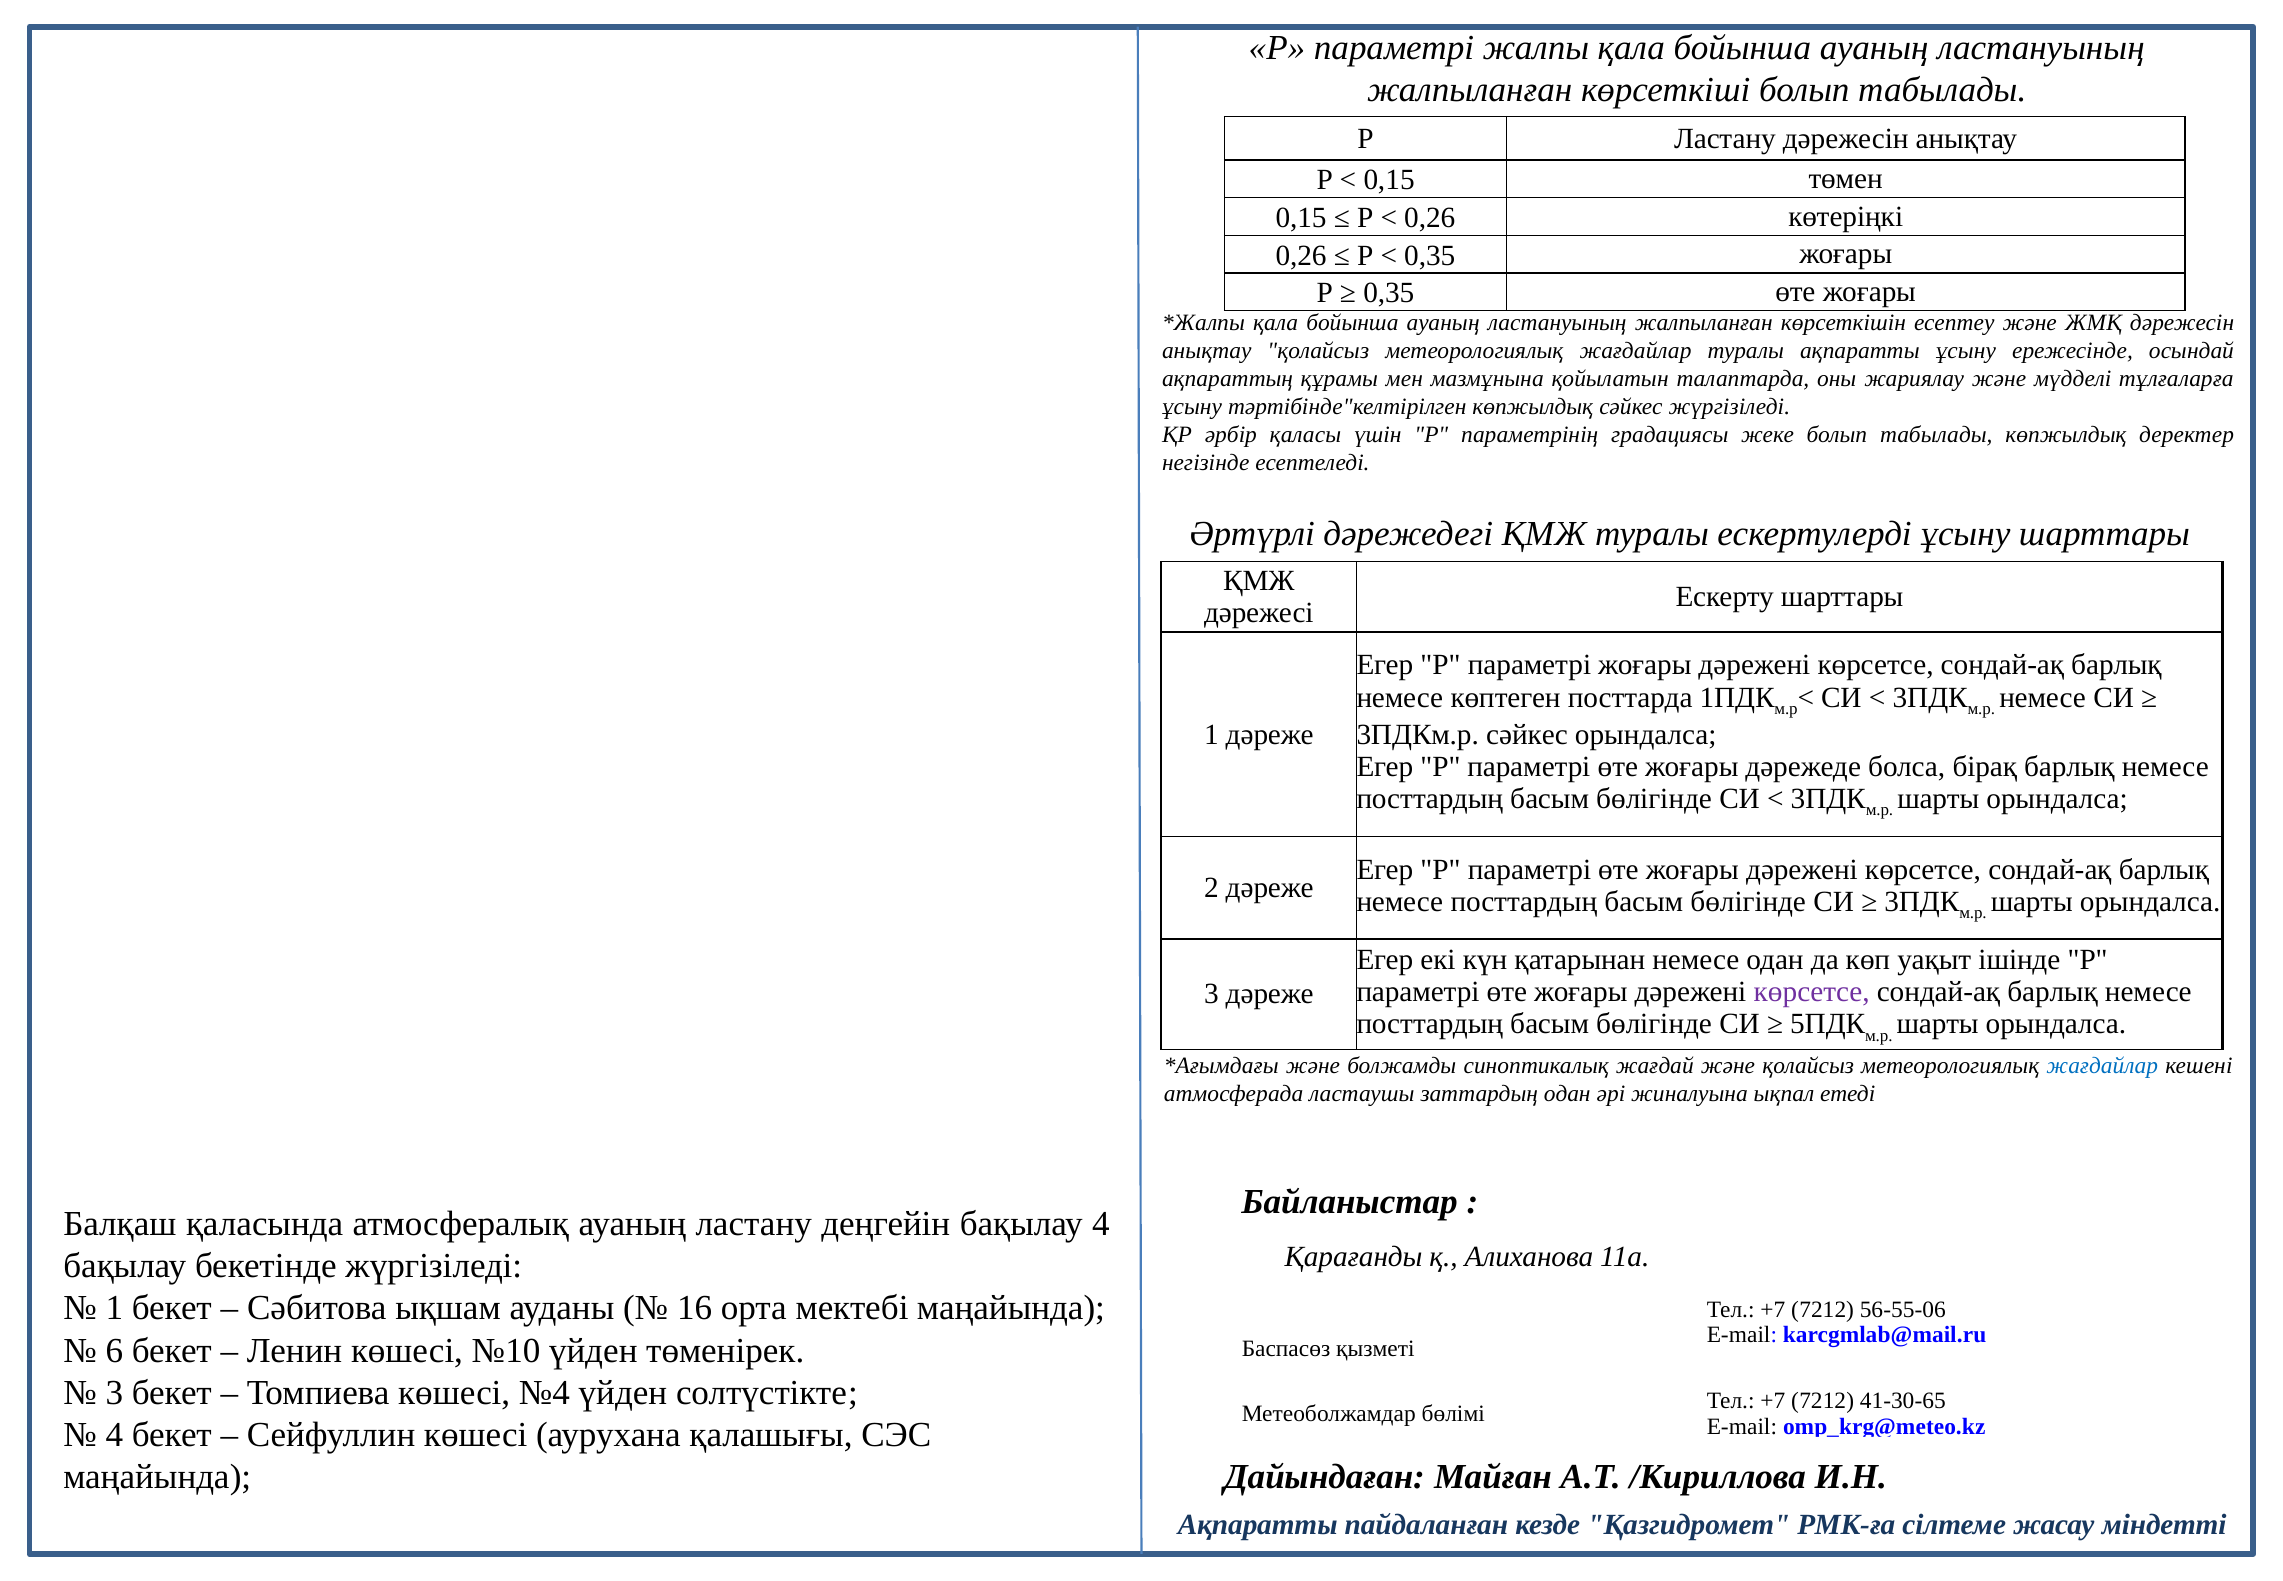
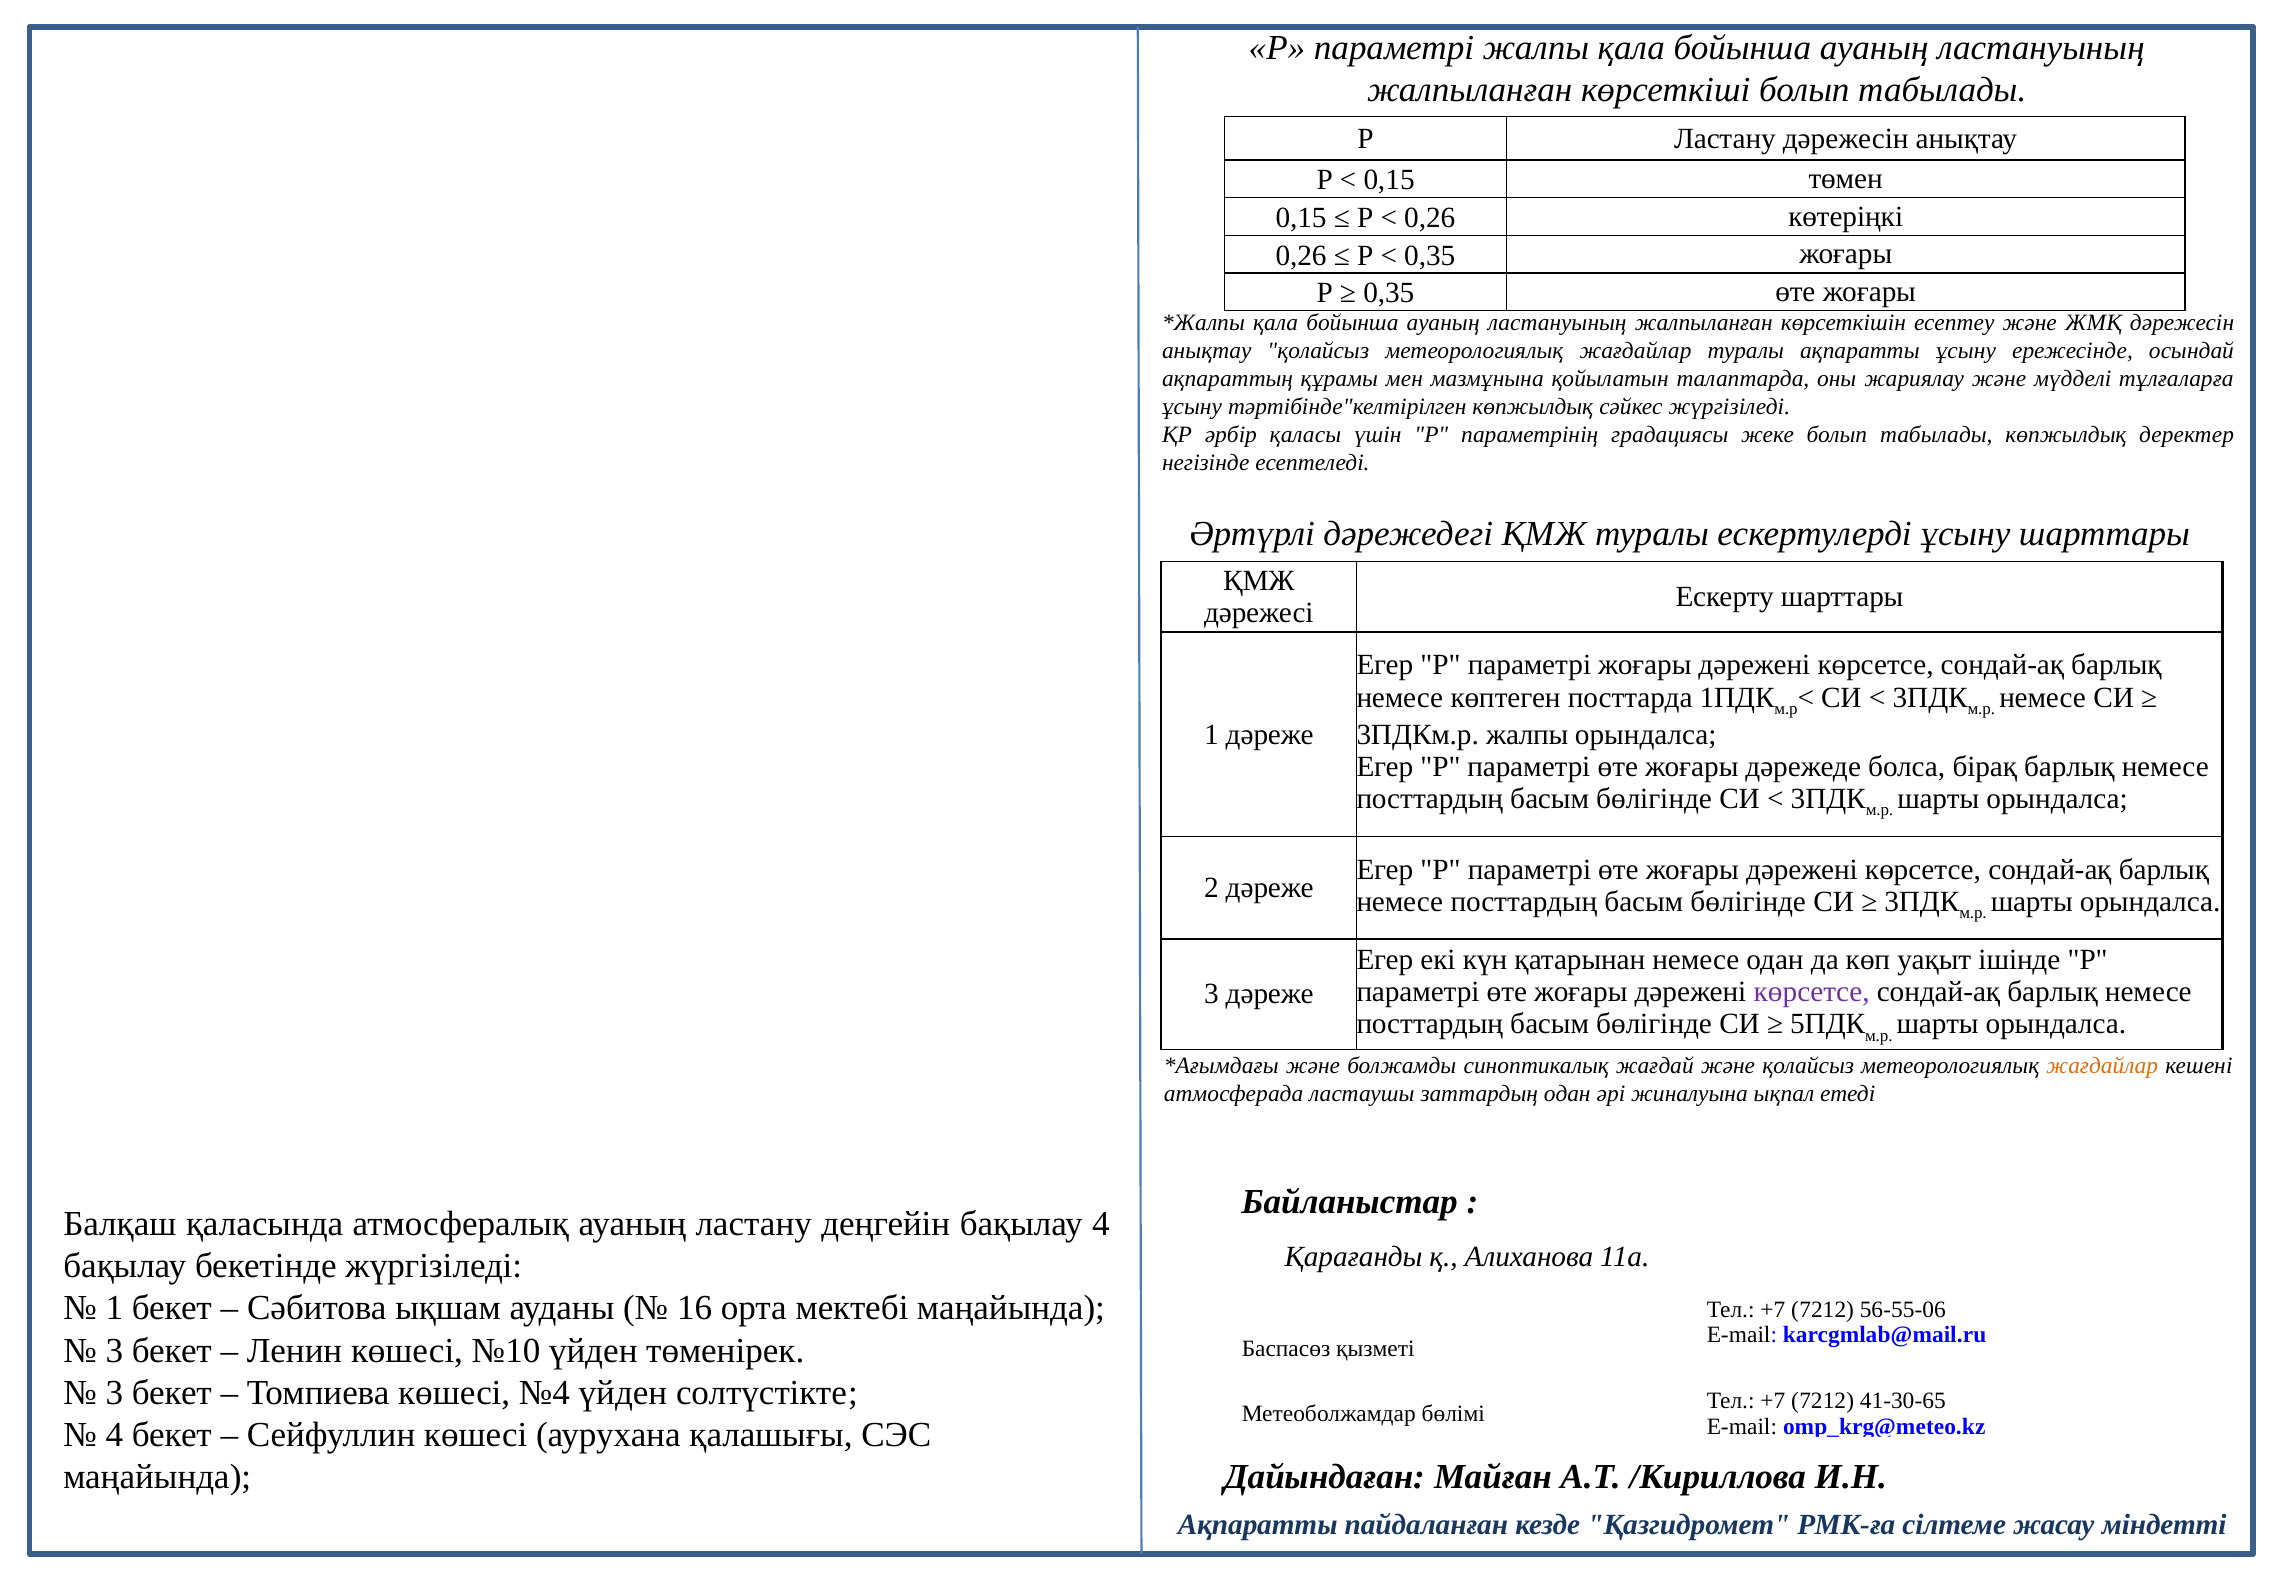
3ПДКм.р сәйкес: сәйкес -> жалпы (1527, 734)
жағдайлар colour: blue -> orange (2102, 1066)
6: 6 -> 3 (114, 1350)
